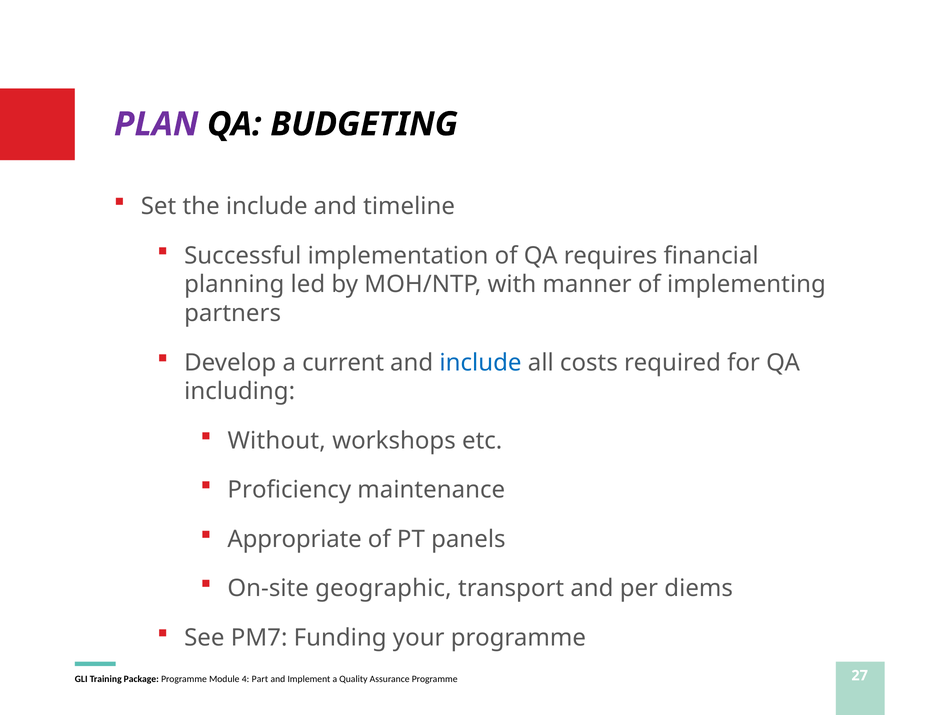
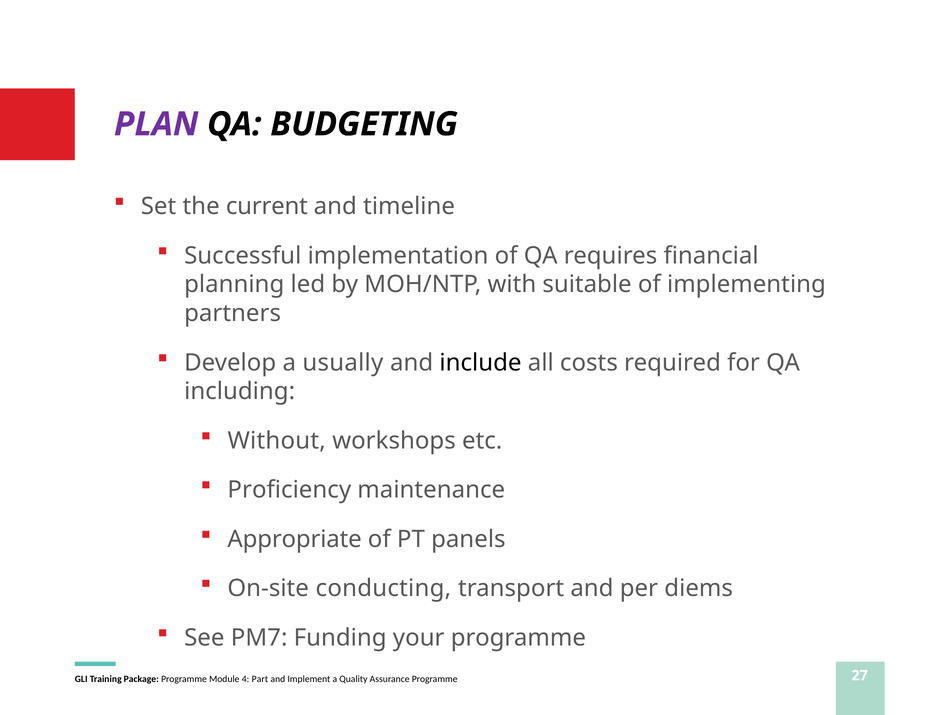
the include: include -> current (267, 206)
manner: manner -> suitable (587, 285)
current: current -> usually (343, 363)
include colour: blue -> black (480, 363)
geographic: geographic -> conducting (383, 588)
